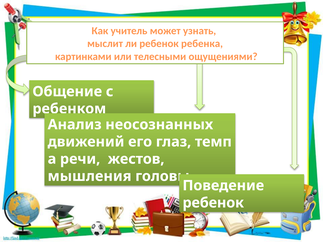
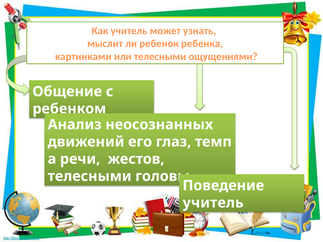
мышления: мышления -> телесными (90, 176)
ребенок: ребенок -> учитель (213, 203)
